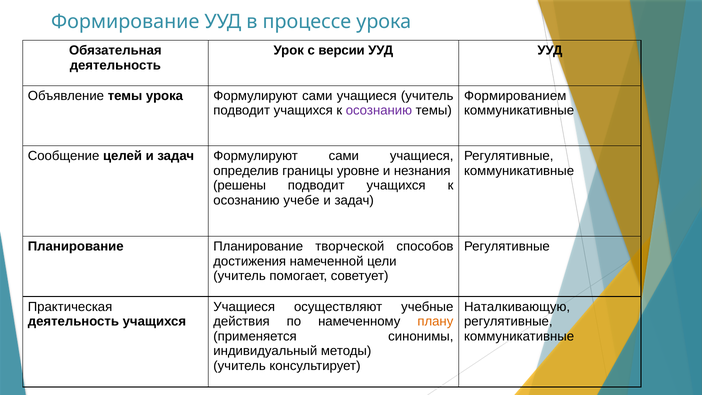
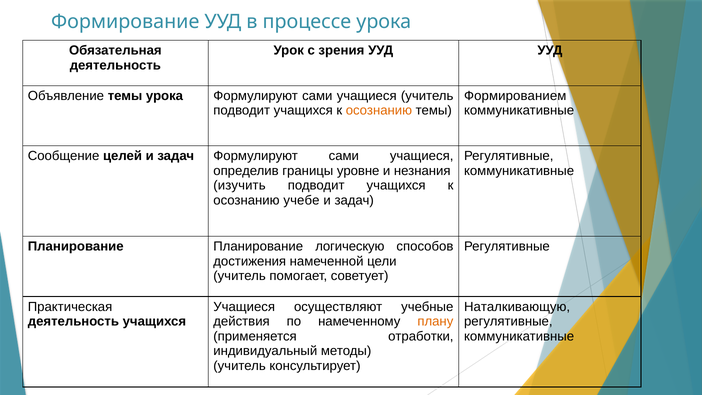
версии: версии -> зрения (341, 51)
осознанию colour: purple -> orange (379, 111)
решены: решены -> изучить (239, 186)
творческой: творческой -> логическую (350, 246)
синонимы: синонимы -> отработки (421, 336)
